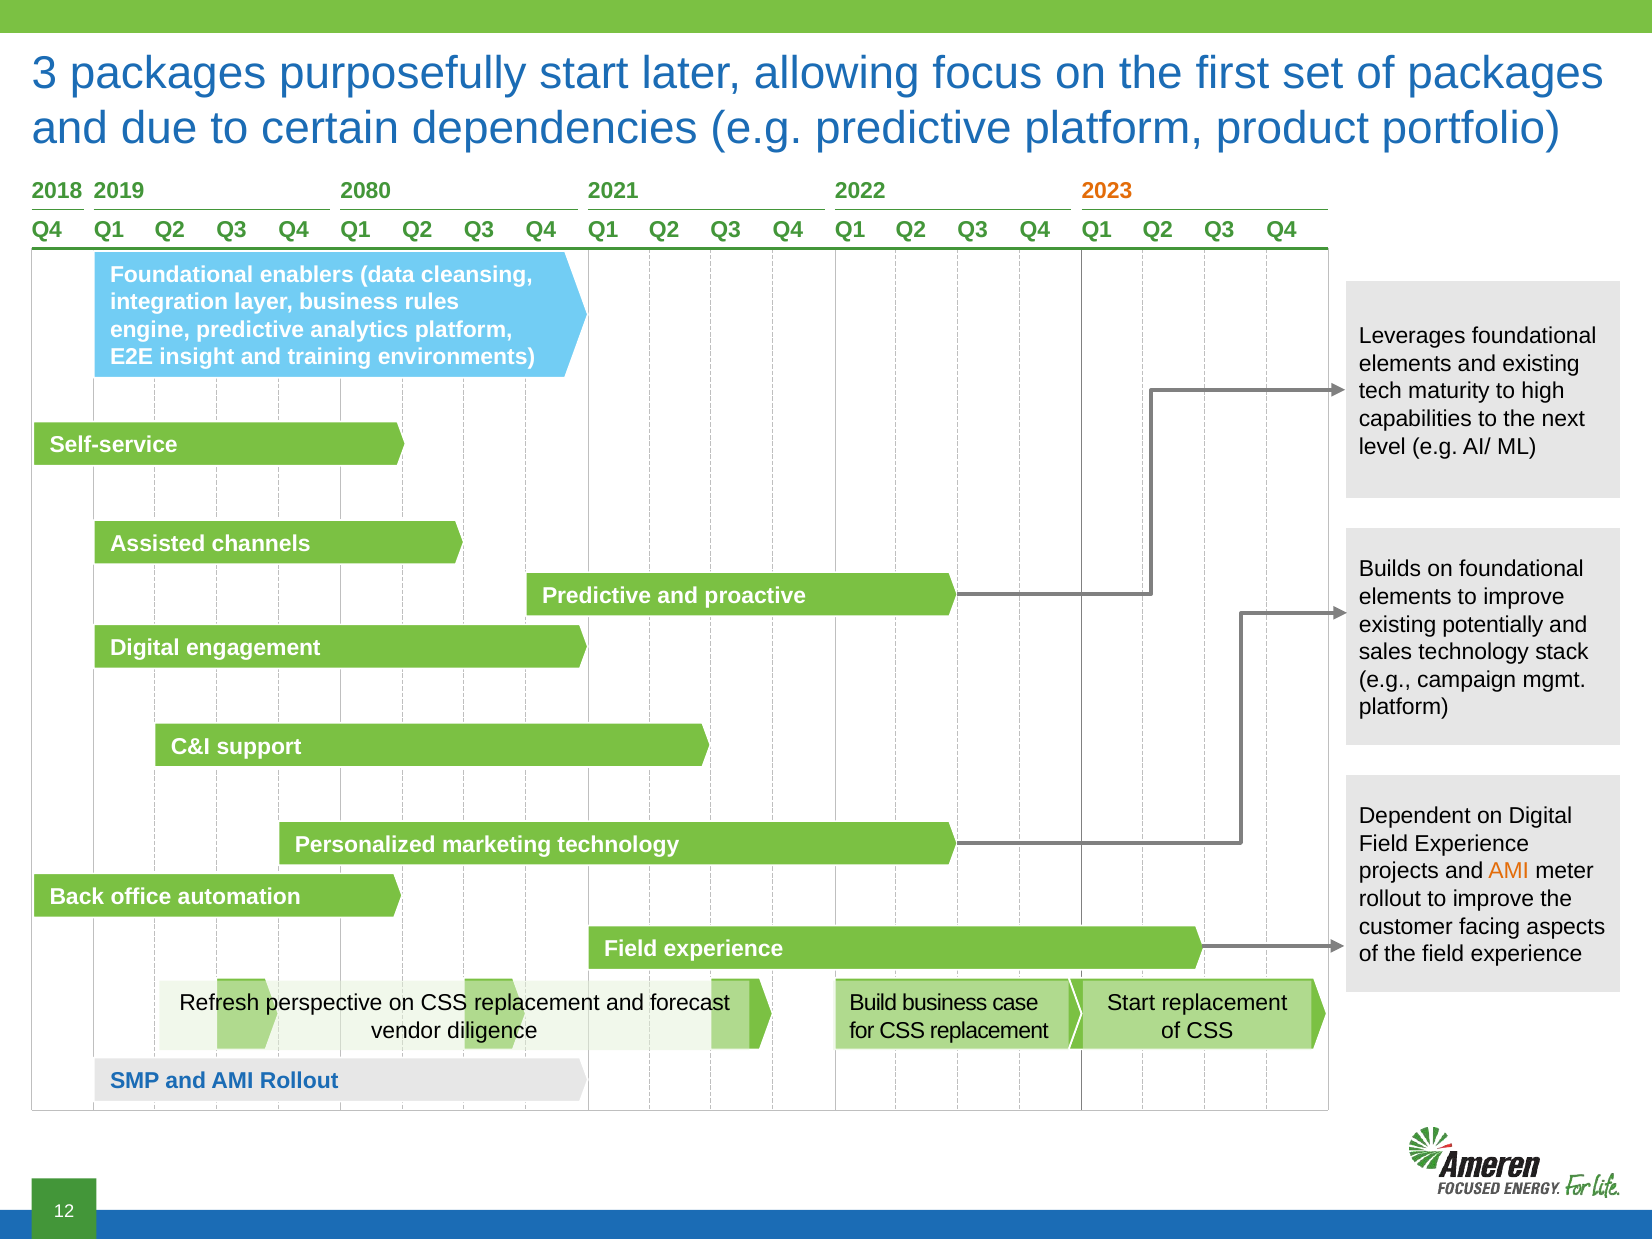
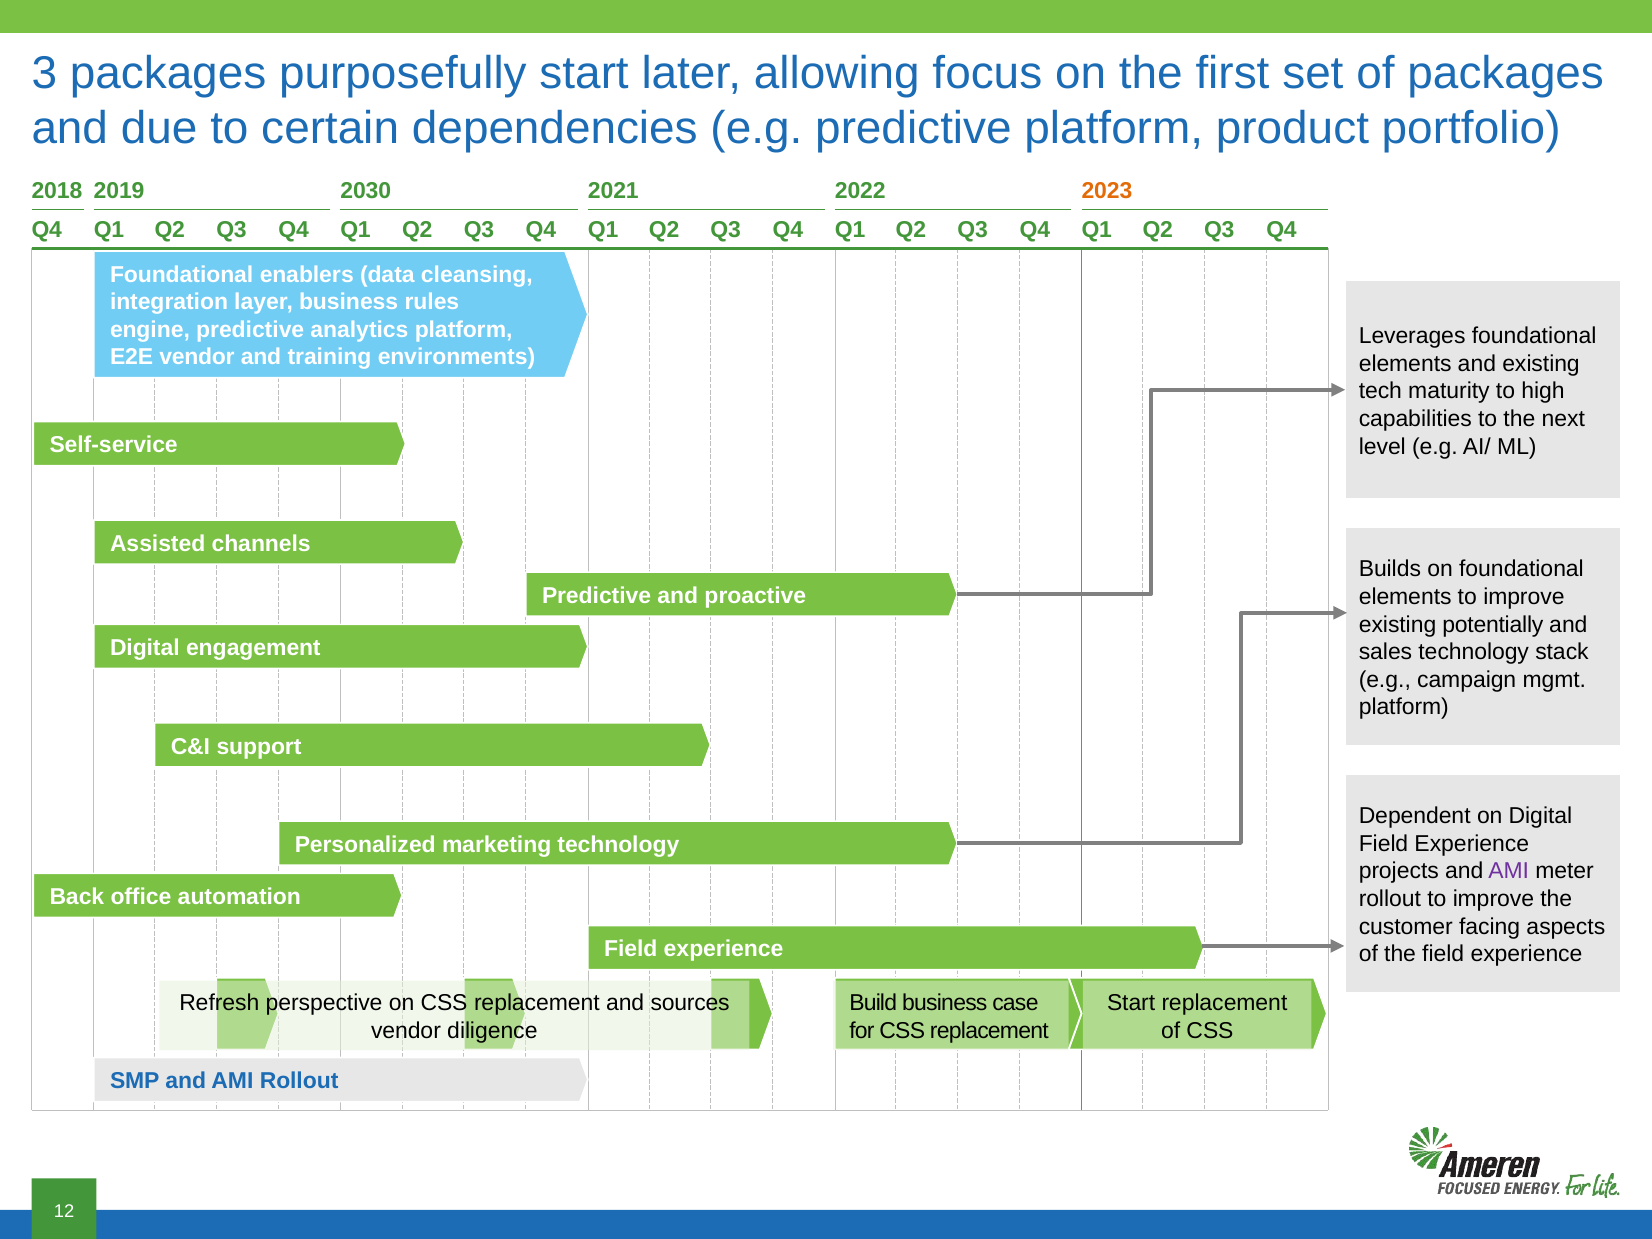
2080: 2080 -> 2030 (366, 191)
E2E insight: insight -> vendor (197, 357)
AMI colour: orange -> purple (1509, 871)
forecast: forecast -> sources (690, 1003)
